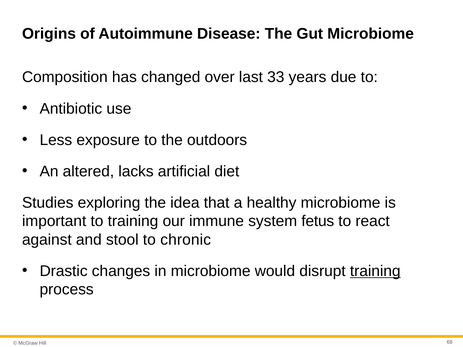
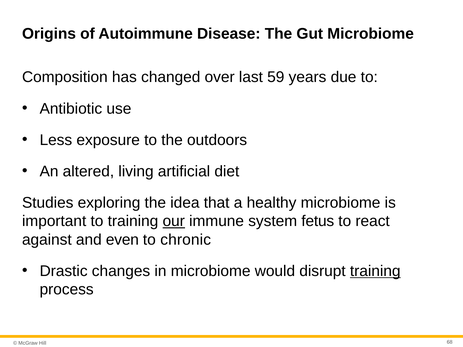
33: 33 -> 59 (276, 77)
lacks: lacks -> living (136, 171)
our underline: none -> present (174, 221)
stool: stool -> even (122, 240)
